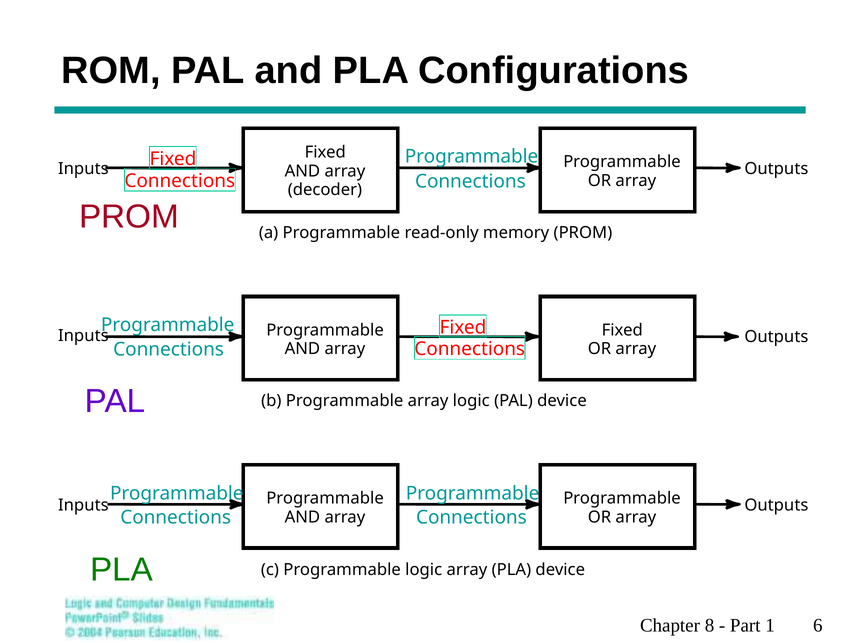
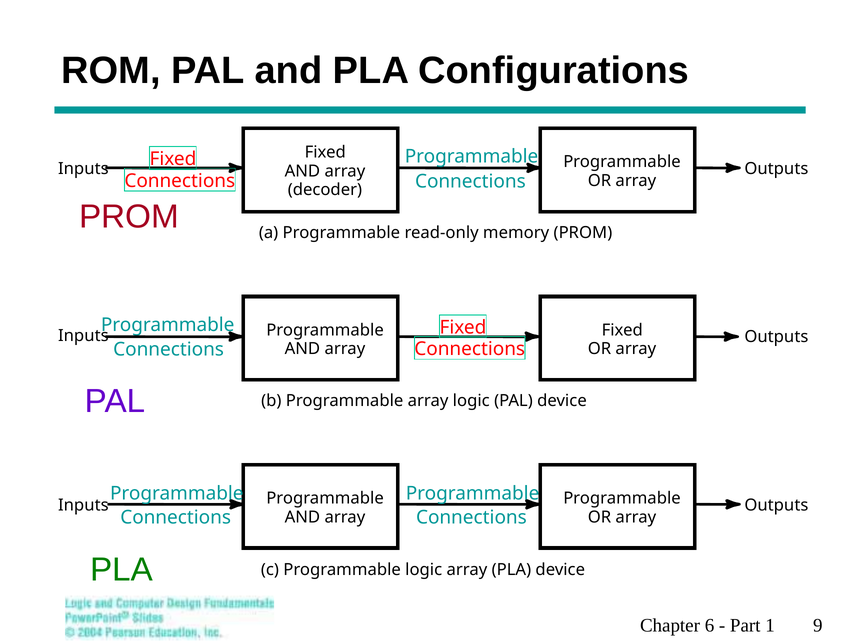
8: 8 -> 6 (710, 625)
6: 6 -> 9 (818, 625)
